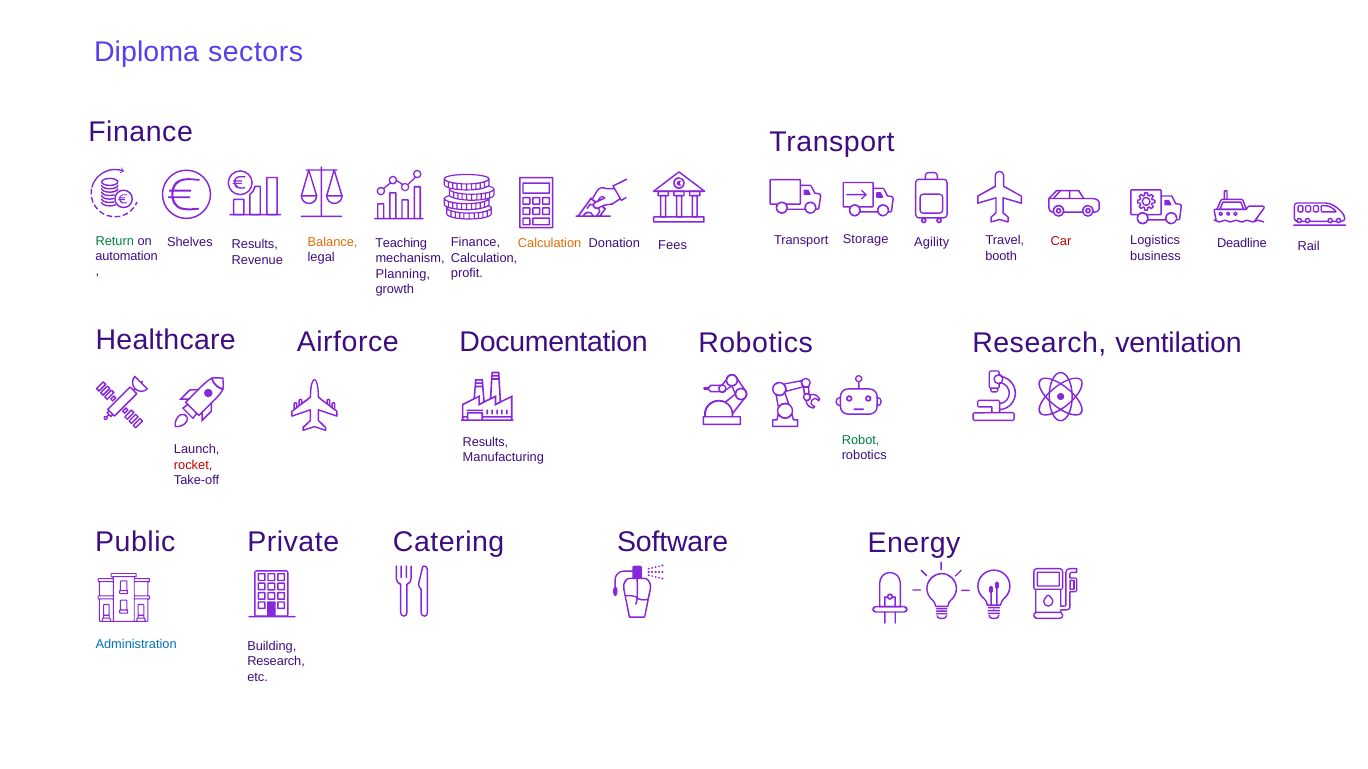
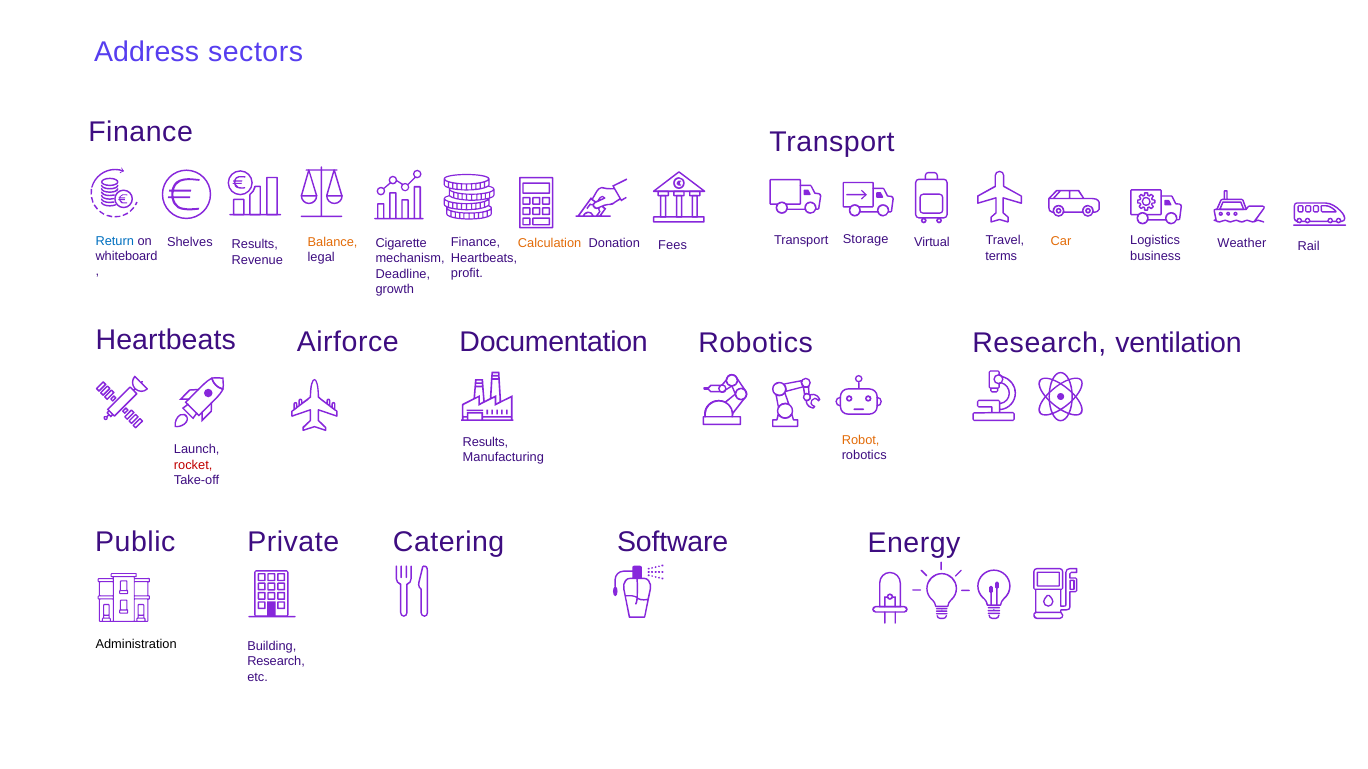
Diploma: Diploma -> Address (147, 52)
Return colour: green -> blue (115, 241)
Car colour: red -> orange (1061, 241)
Teaching: Teaching -> Cigarette (401, 243)
Agility: Agility -> Virtual (932, 243)
Deadline: Deadline -> Weather (1242, 244)
booth: booth -> terms (1001, 256)
automation: automation -> whiteboard (127, 257)
Calculation: Calculation -> Heartbeats (484, 258)
Planning: Planning -> Deadline (403, 274)
Healthcare: Healthcare -> Heartbeats (166, 340)
Robot colour: green -> orange (861, 440)
Administration colour: blue -> black (136, 645)
